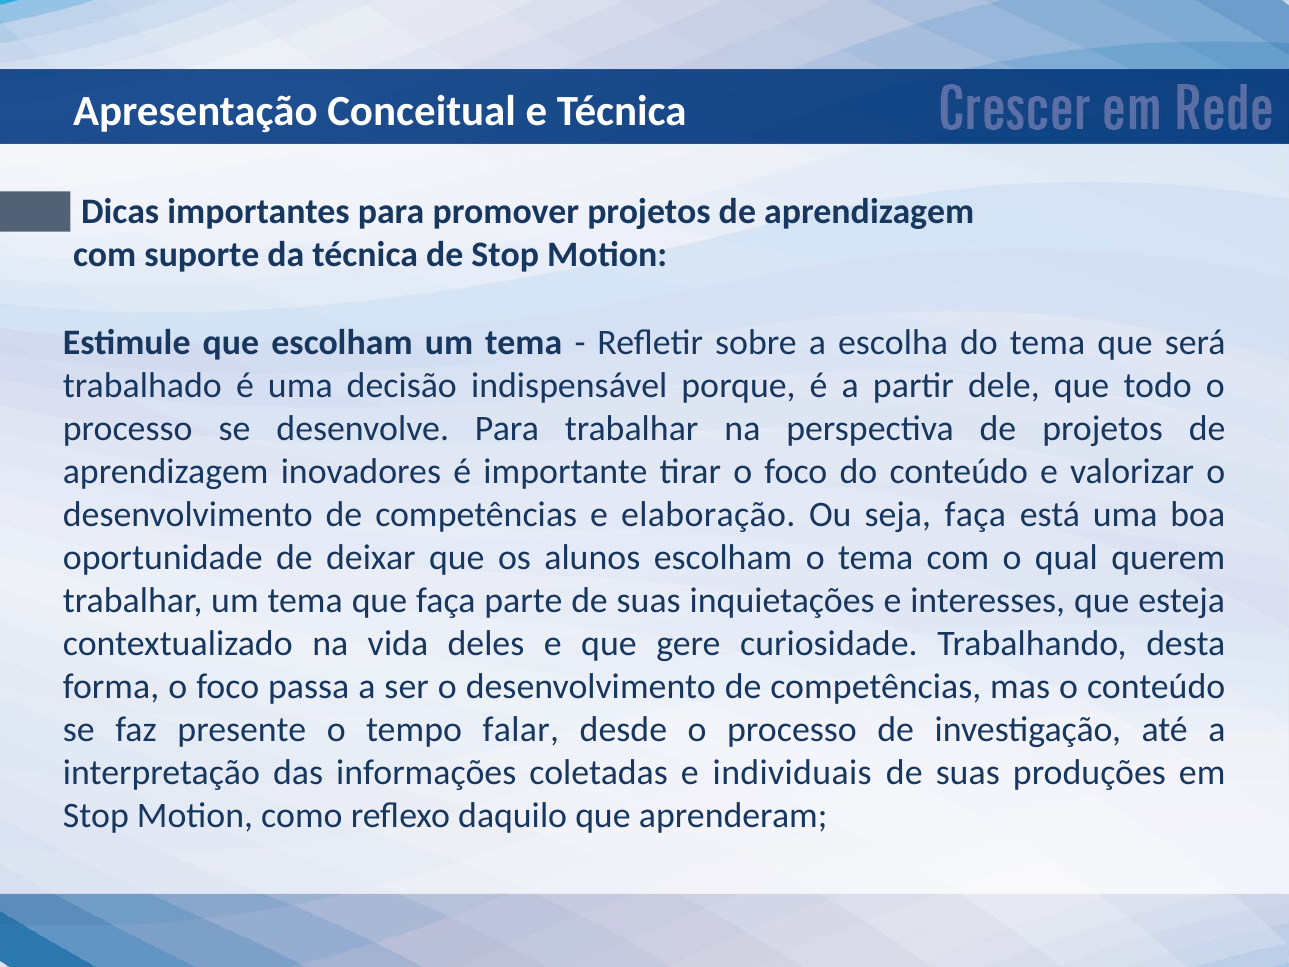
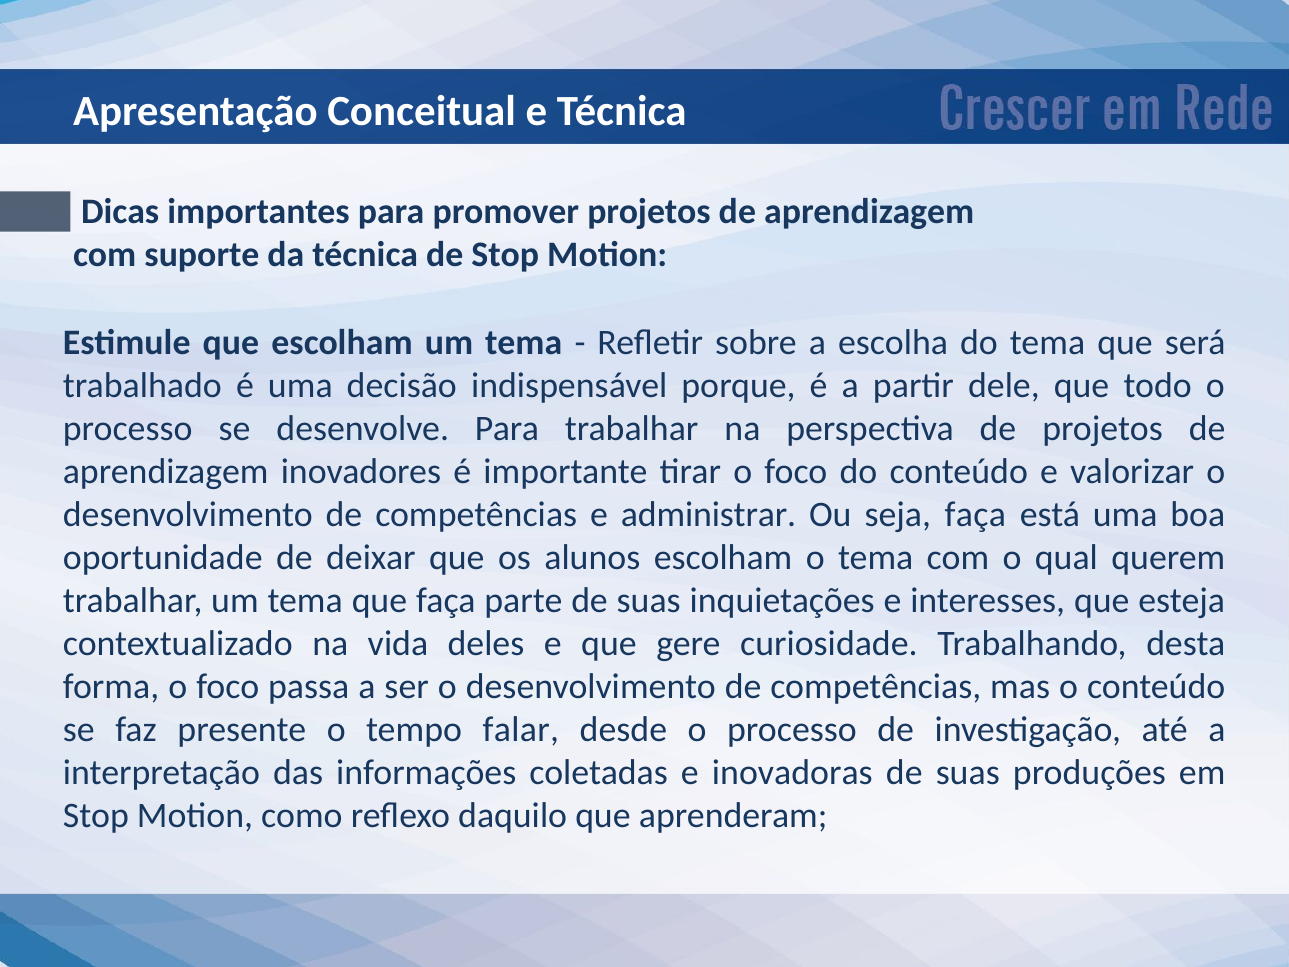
elaboração: elaboração -> administrar (709, 514)
individuais: individuais -> inovadoras (792, 772)
